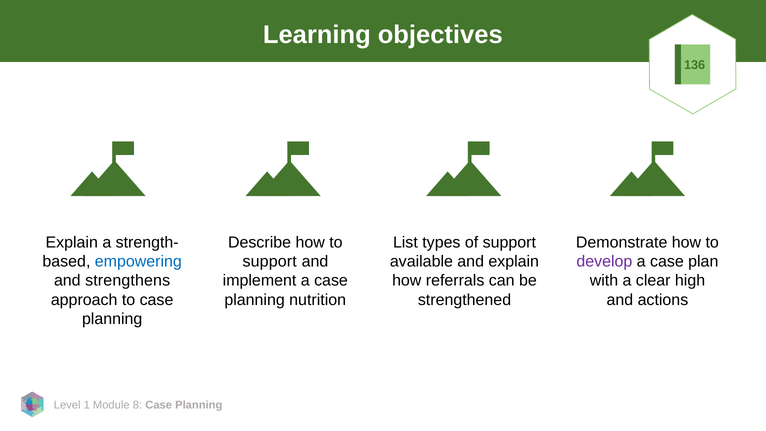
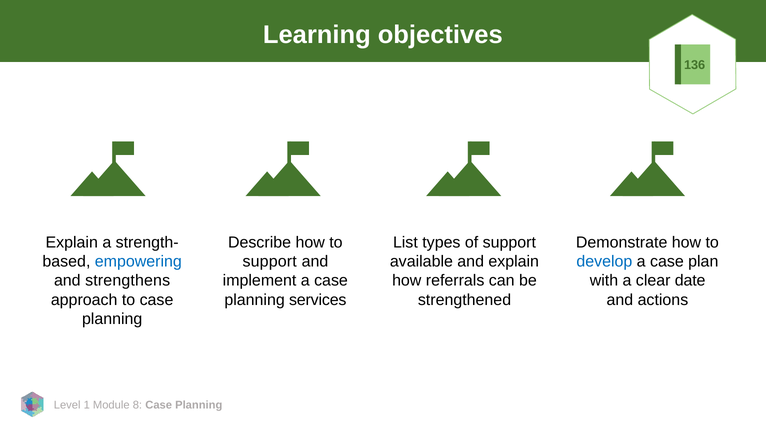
develop colour: purple -> blue (604, 261)
high: high -> date (690, 281)
nutrition: nutrition -> services (318, 300)
